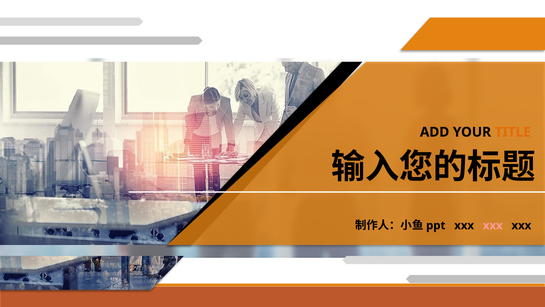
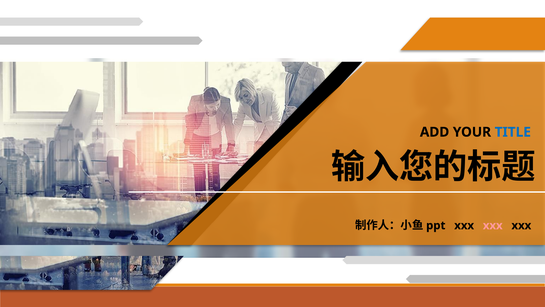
TITLE colour: orange -> blue (513, 132)
